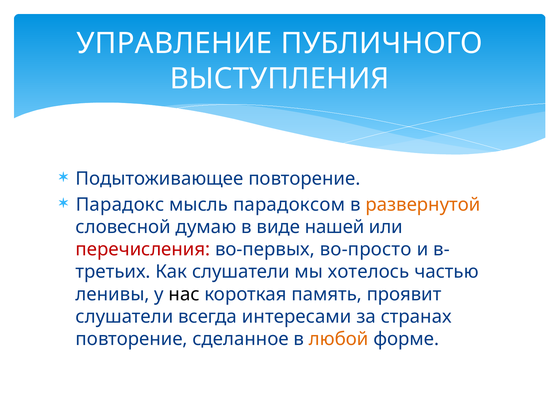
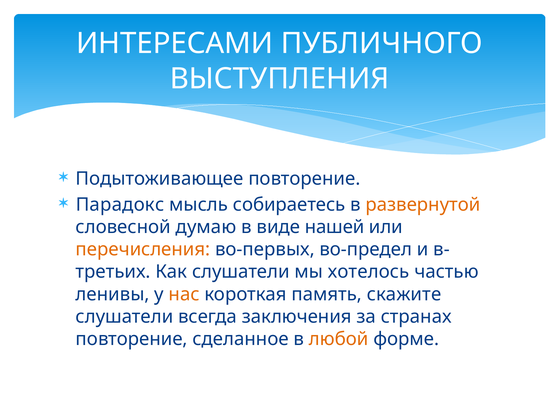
УПРАВЛЕНИЕ: УПРАВЛЕНИЕ -> ИНТЕРЕСАМИ (175, 43)
парадоксом: парадоксом -> собираетесь (289, 205)
перечисления colour: red -> orange (143, 250)
во-просто: во-просто -> во-предел (366, 250)
нас colour: black -> orange (184, 294)
проявит: проявит -> скажите (404, 294)
интересами: интересами -> заключения (297, 317)
